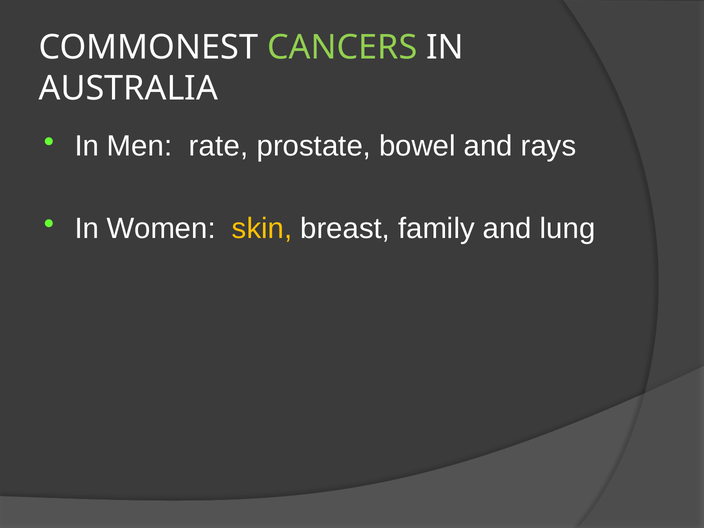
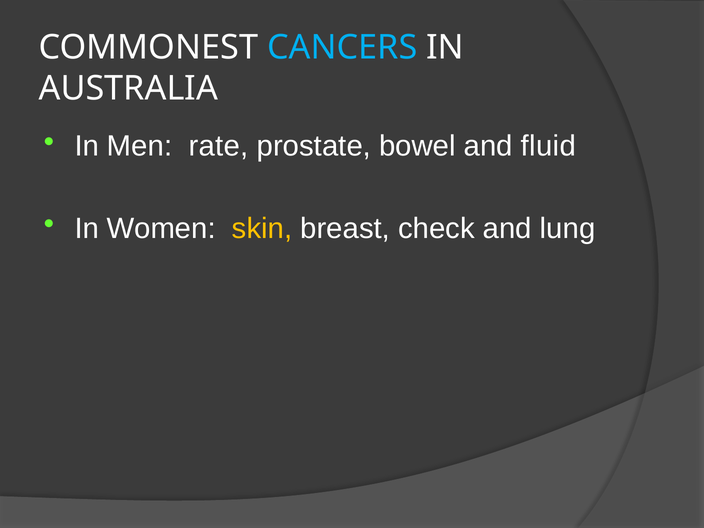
CANCERS colour: light green -> light blue (342, 48)
rays: rays -> fluid (548, 146)
family: family -> check (436, 228)
